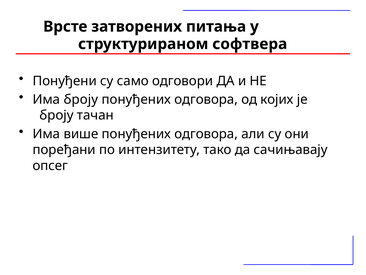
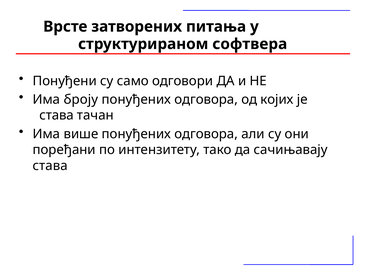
броју: броју -> става (57, 115)
опсег: опсег -> става (50, 165)
